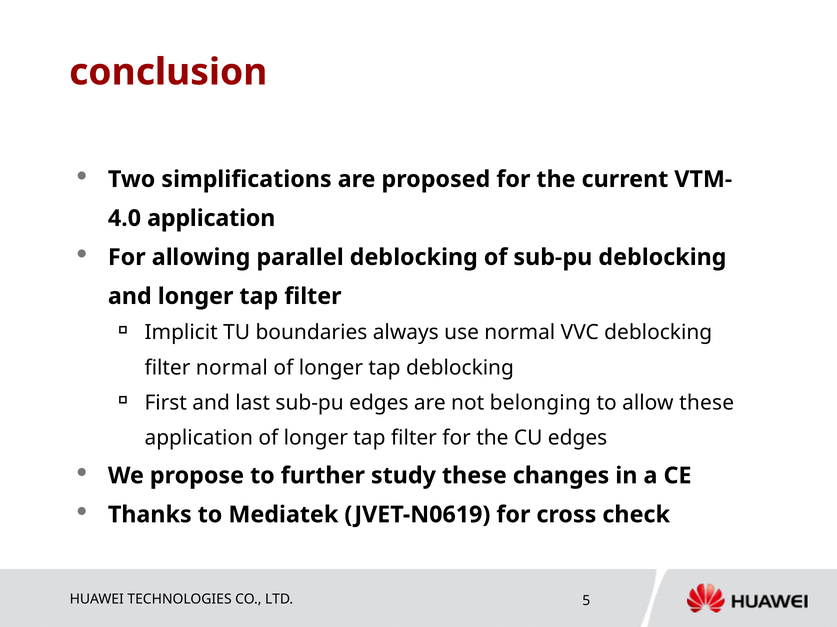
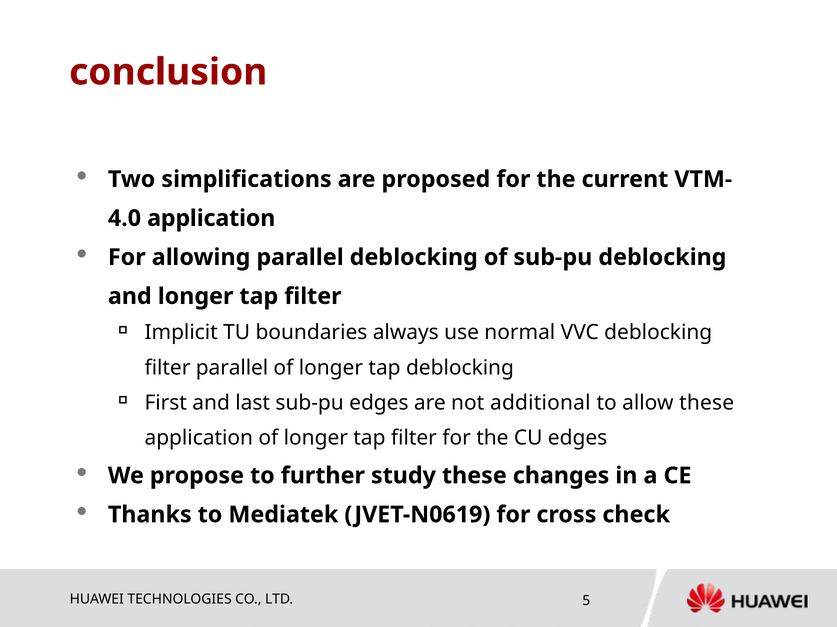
filter normal: normal -> parallel (232, 368)
belonging: belonging -> additional (540, 403)
